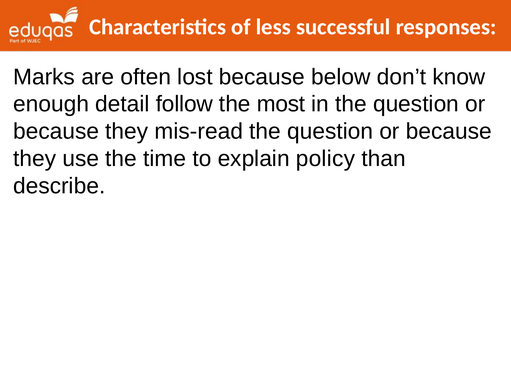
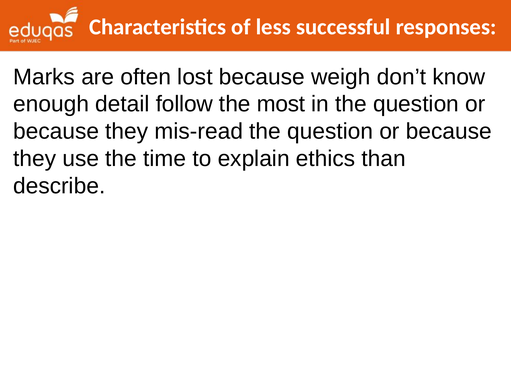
below: below -> weigh (341, 77)
policy: policy -> ethics (326, 159)
